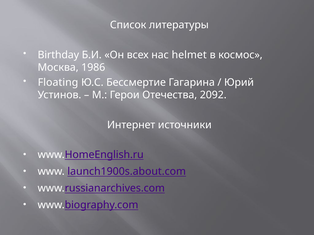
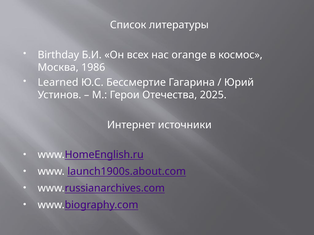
helmet: helmet -> orange (189, 55)
Floating: Floating -> Learned (58, 83)
2092: 2092 -> 2025 (213, 95)
